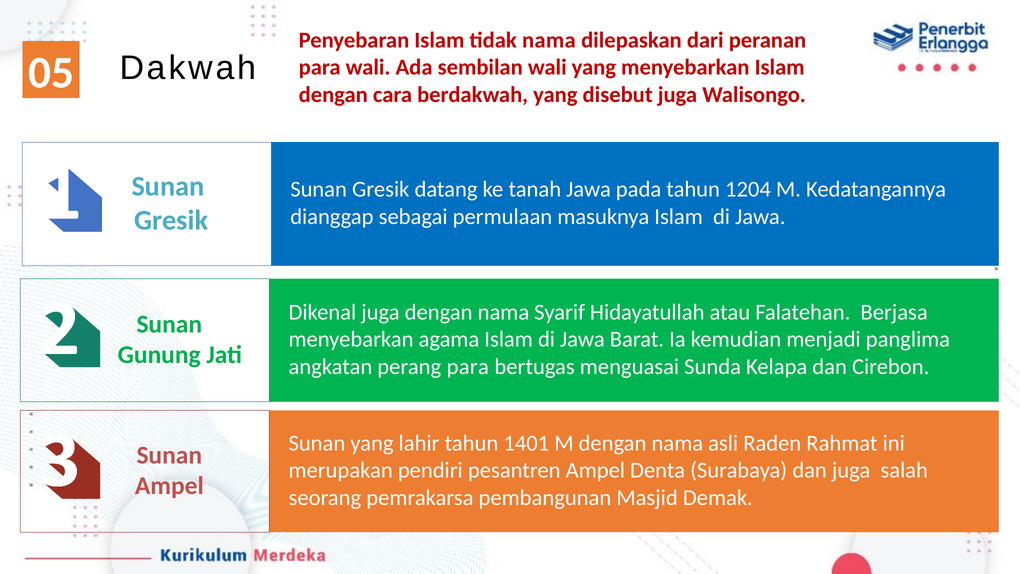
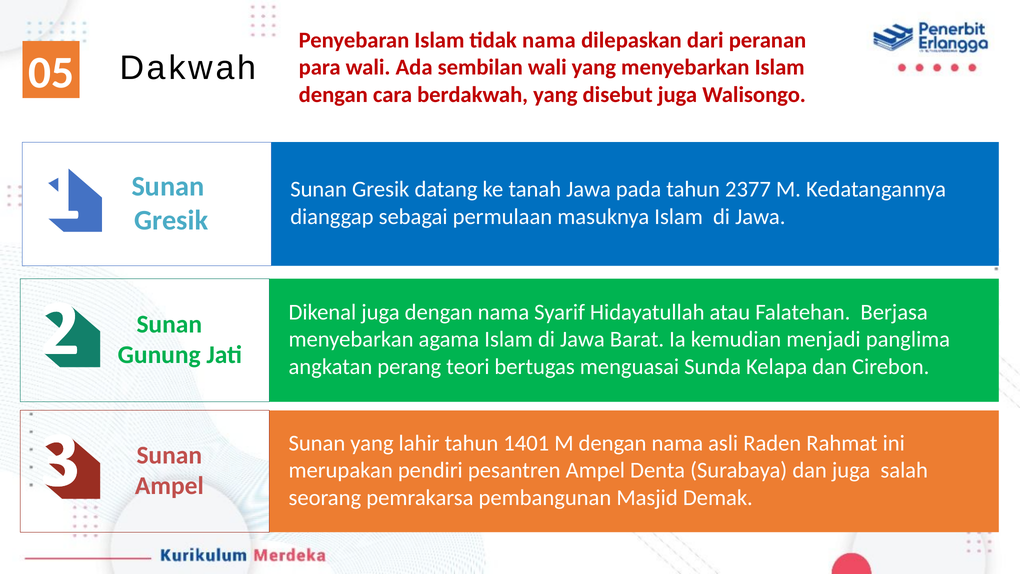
1204: 1204 -> 2377 (748, 189)
perang para: para -> teori (468, 366)
